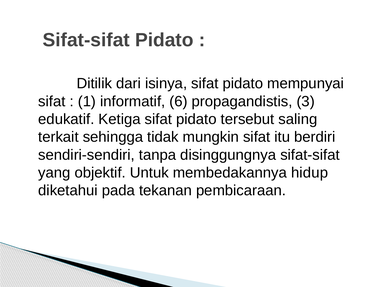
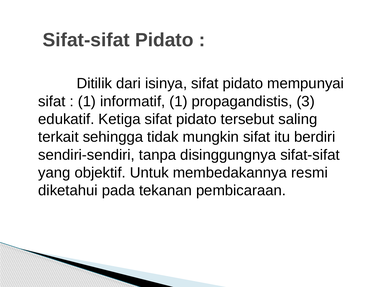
informatif 6: 6 -> 1 (178, 101)
hidup: hidup -> resmi (310, 173)
